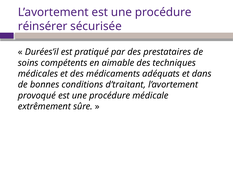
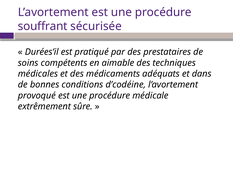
réinsérer: réinsérer -> souffrant (43, 26)
d’traitant: d’traitant -> d’codéine (126, 85)
